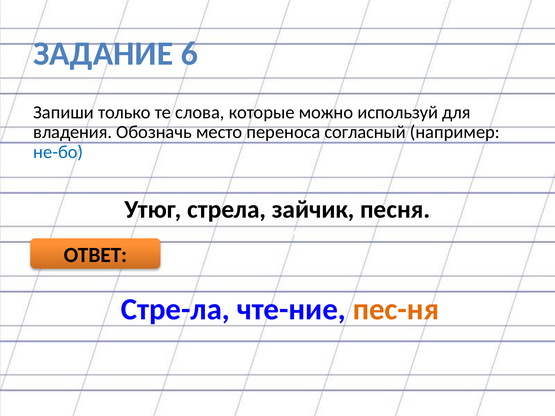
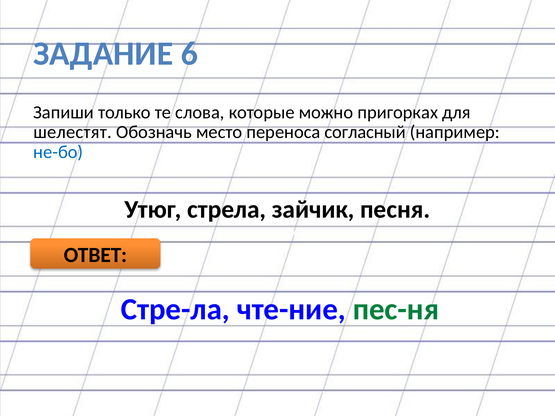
используй: используй -> пригорках (398, 112)
владения: владения -> шелестят (73, 132)
пес-ня colour: orange -> green (396, 310)
